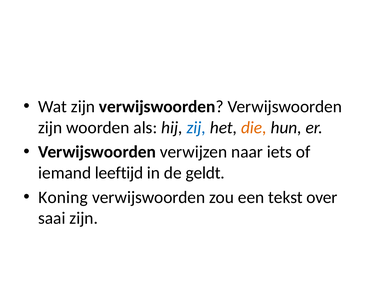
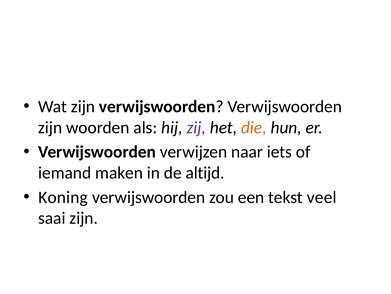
zij colour: blue -> purple (196, 127)
leeftijd: leeftijd -> maken (119, 172)
geldt: geldt -> altijd (205, 172)
over: over -> veel (322, 197)
